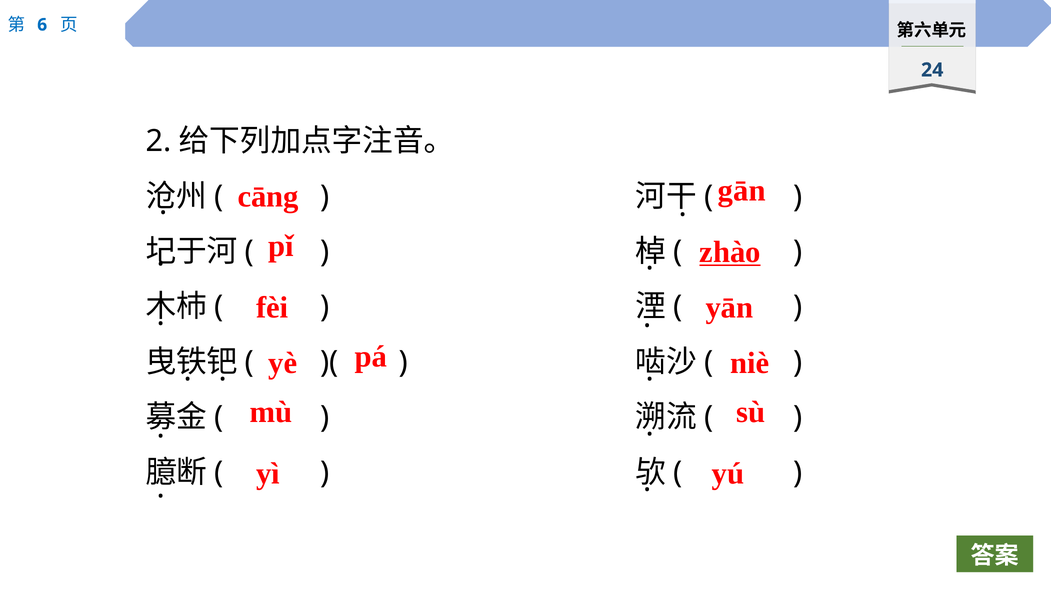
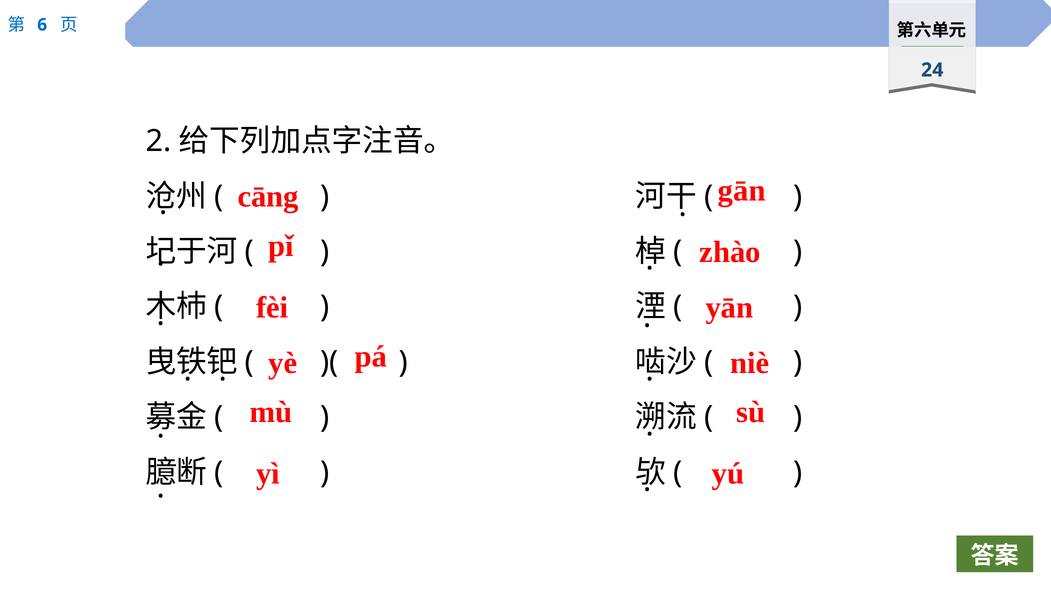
zhào underline: present -> none (730, 252)
